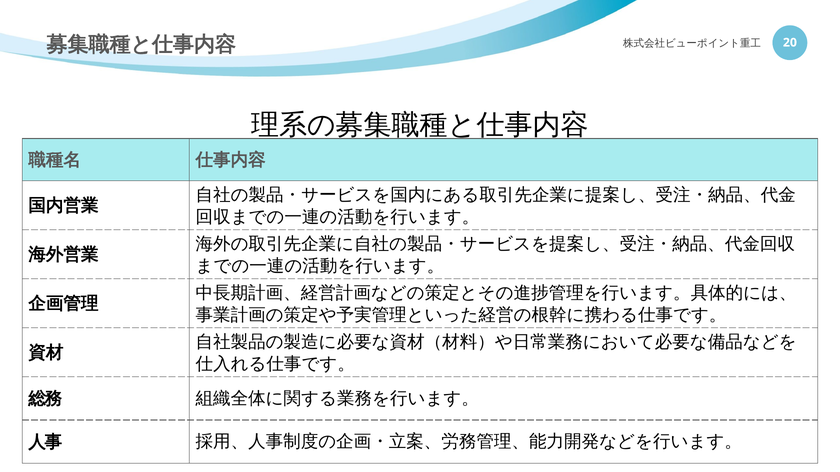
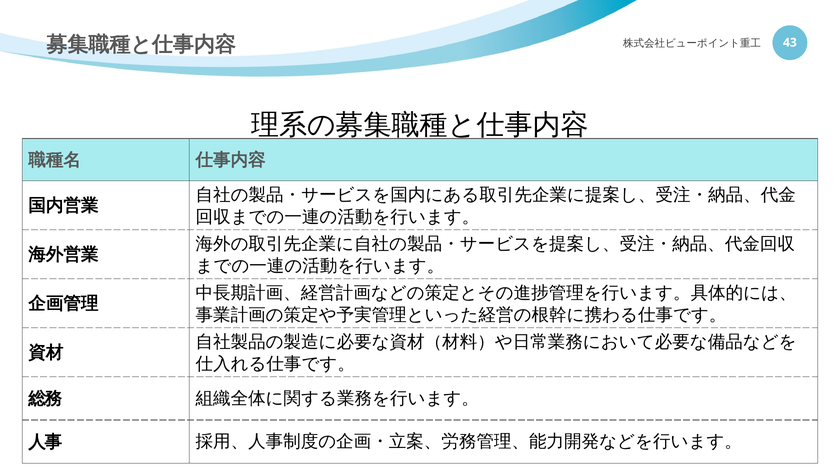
20: 20 -> 43 (790, 43)
